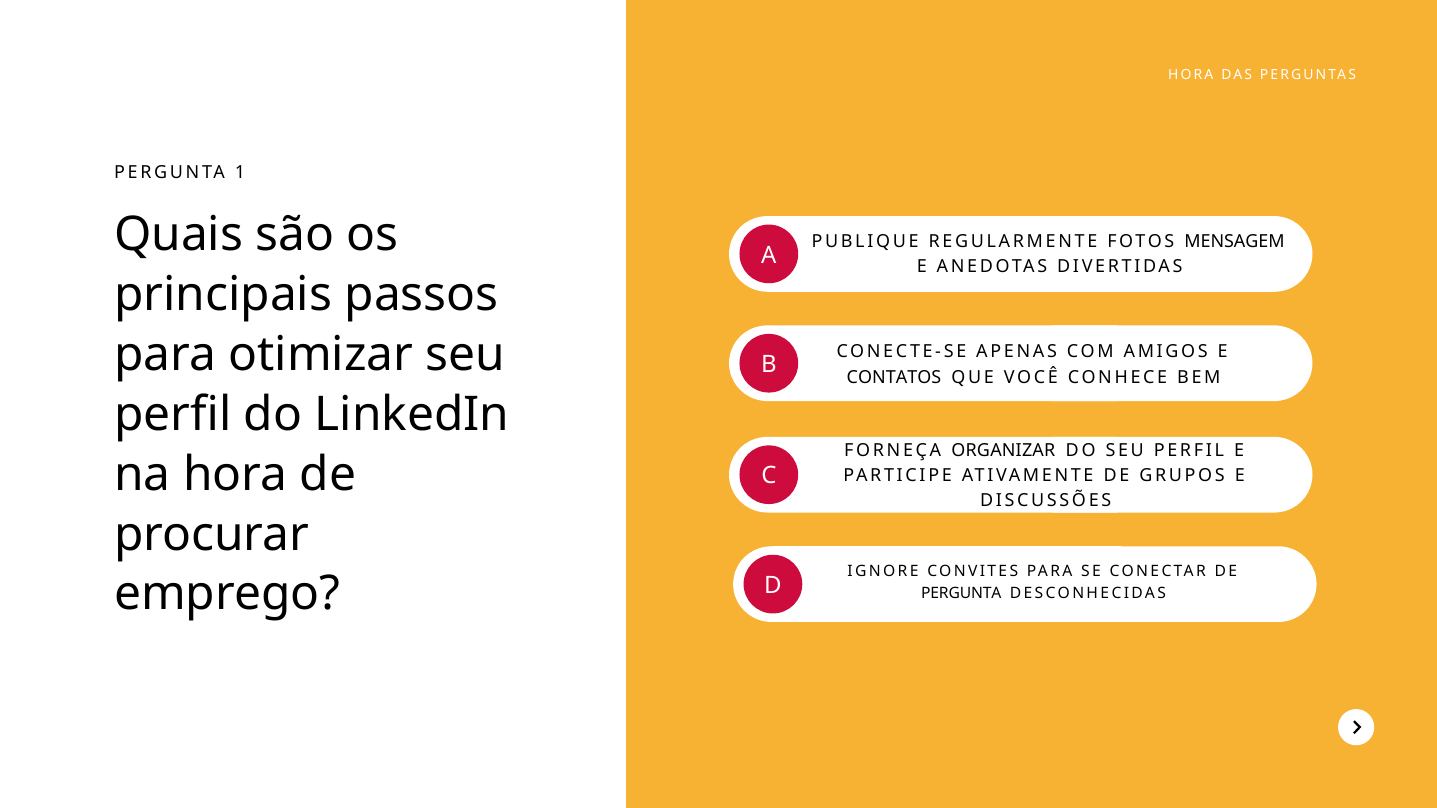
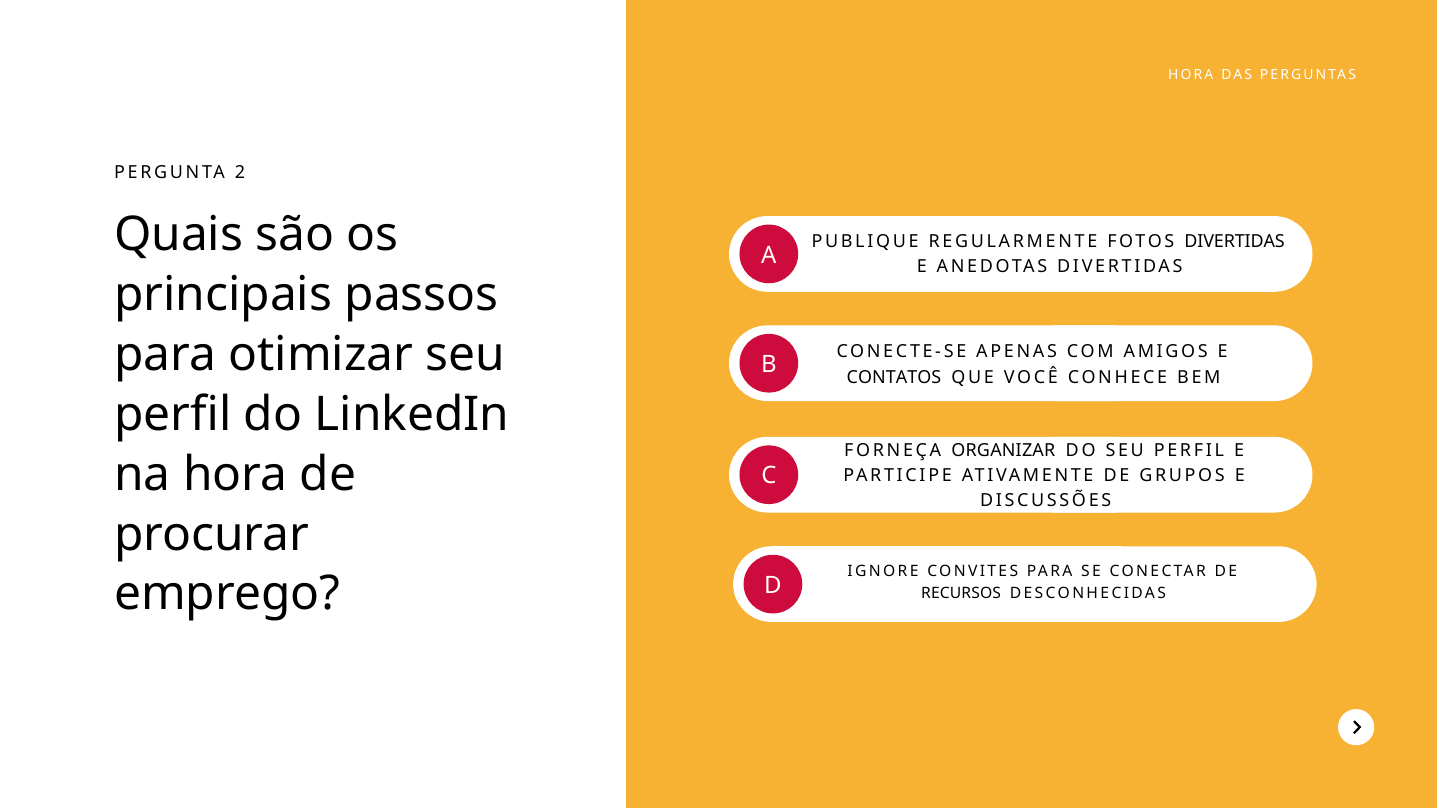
1: 1 -> 2 (240, 173)
FOTOS MENSAGEM: MENSAGEM -> DIVERTIDAS (1235, 241)
PERGUNTA: PERGUNTA -> RECURSOS (961, 594)
